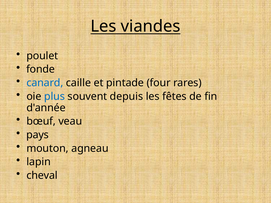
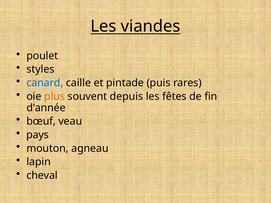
fonde: fonde -> styles (40, 69)
four: four -> puis (159, 83)
plus colour: blue -> orange (55, 96)
